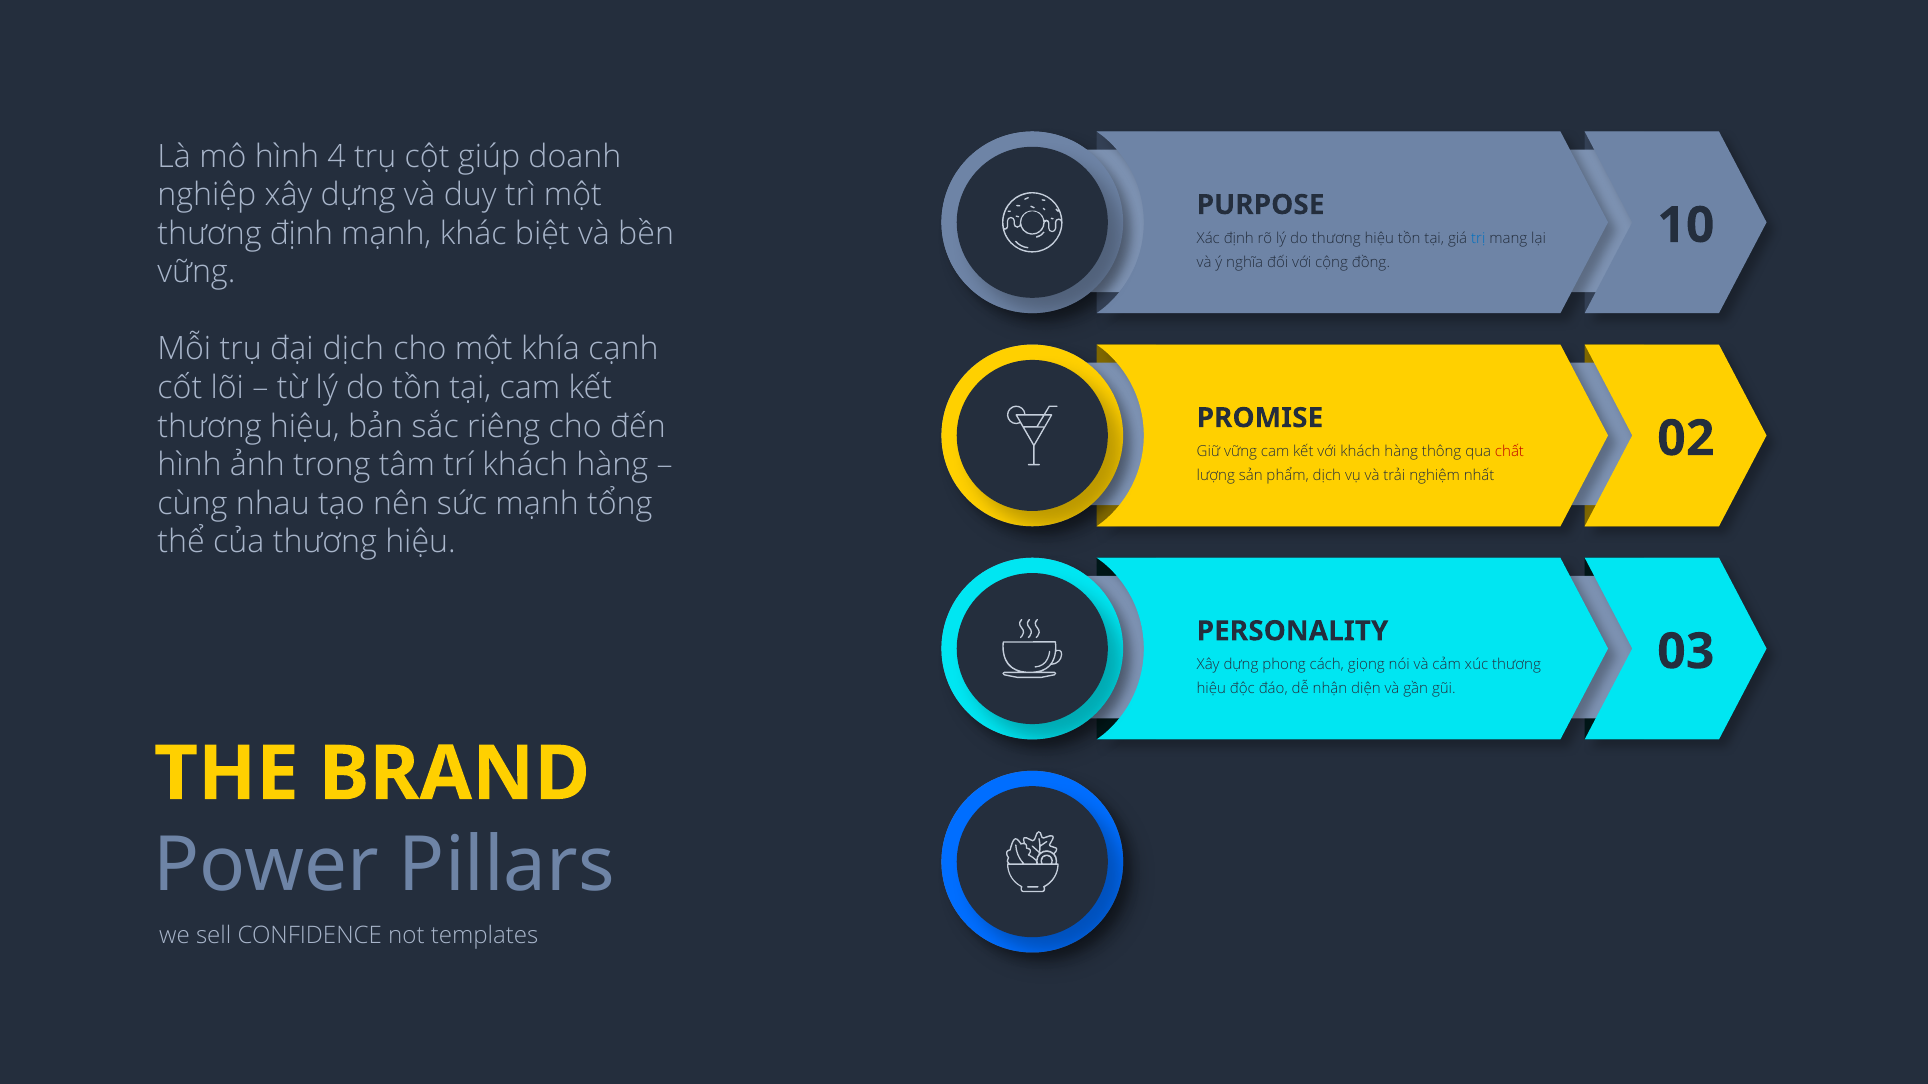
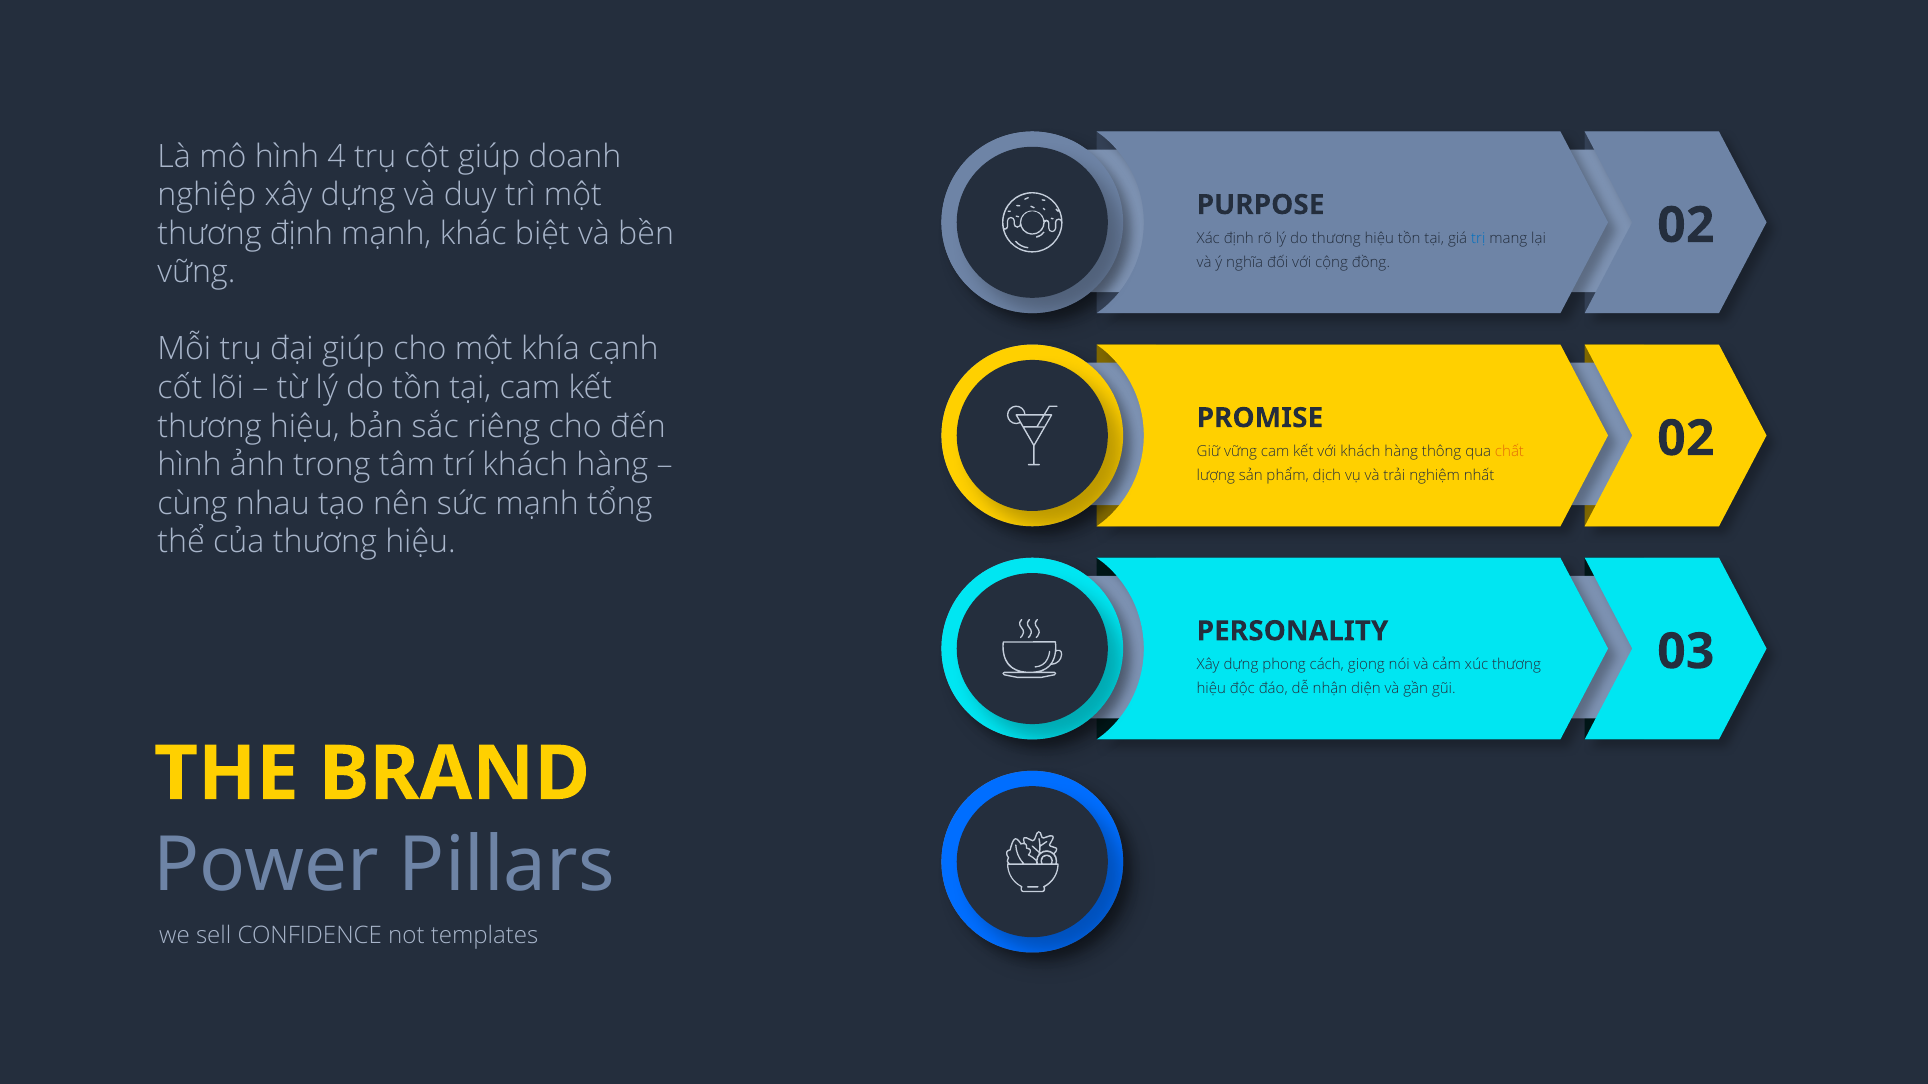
đồng 10: 10 -> 02 (1686, 226)
đại dịch: dịch -> giúp (353, 350)
chất colour: red -> orange (1509, 452)
